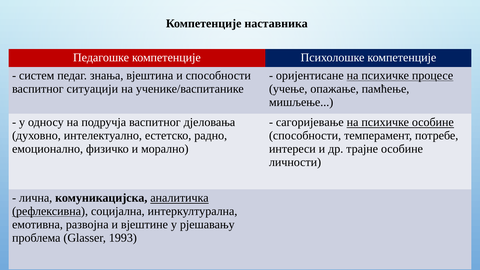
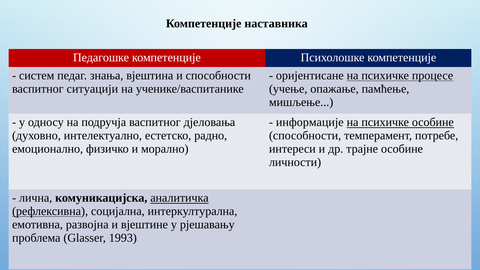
сагоријевање: сагоријевање -> информације (310, 122)
